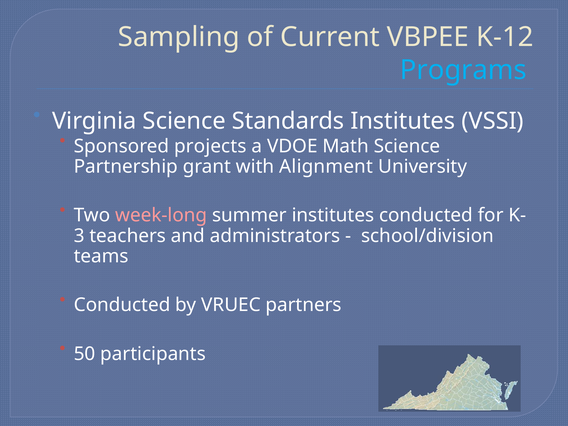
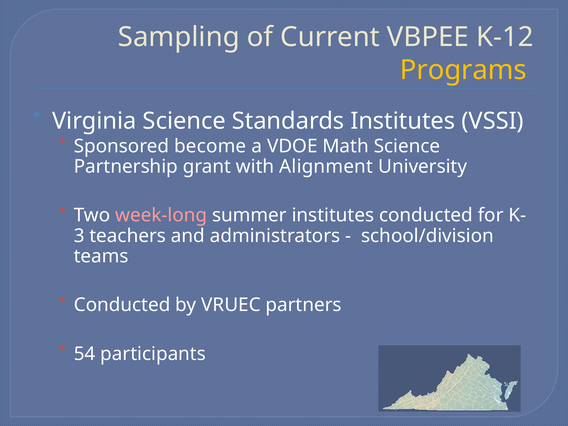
Programs colour: light blue -> yellow (463, 70)
projects: projects -> become (210, 146)
50: 50 -> 54 (85, 354)
